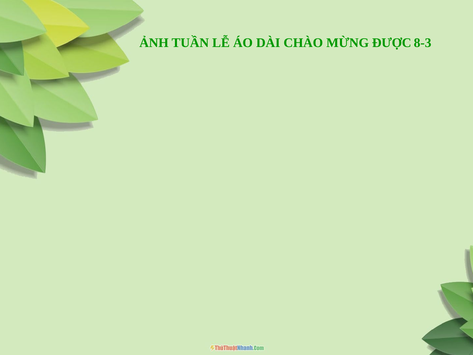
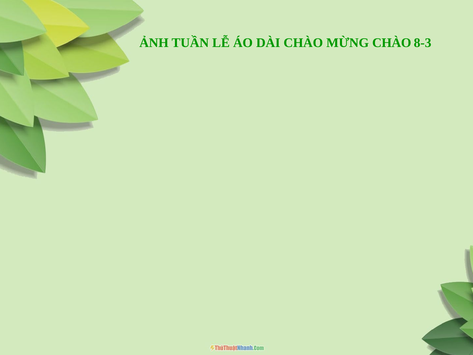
MỪNG ĐƯỢC: ĐƯỢC -> CHÀO (392, 43)
